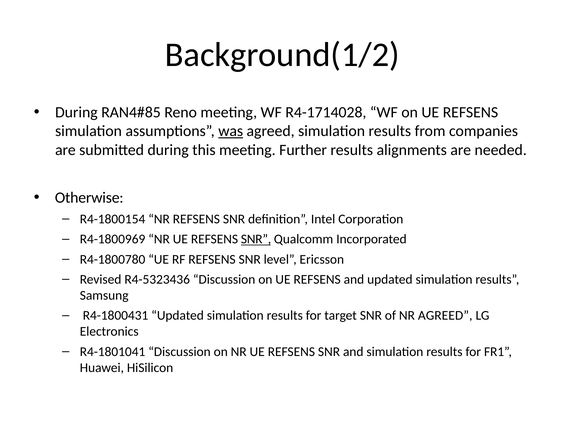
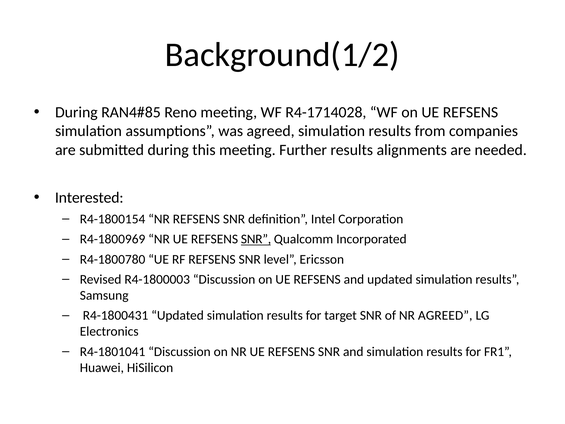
was underline: present -> none (231, 131)
Otherwise: Otherwise -> Interested (89, 198)
R4-5323436: R4-5323436 -> R4-1800003 (157, 279)
